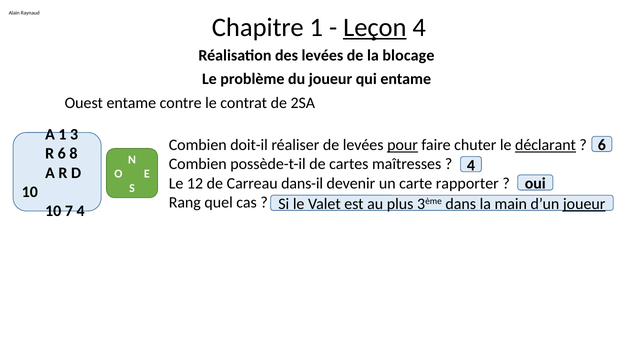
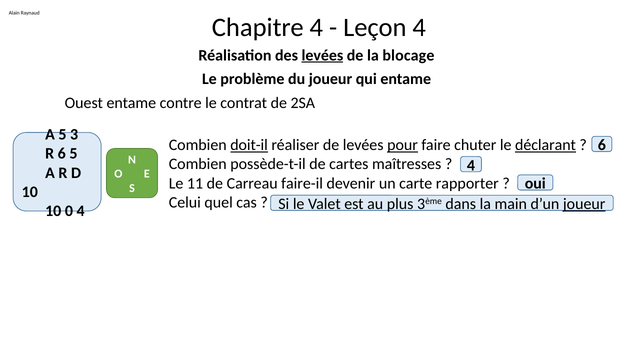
Chapitre 1: 1 -> 4 (316, 27)
Leçon underline: present -> none (375, 27)
levées underline: none -> present (322, 55)
1: 1 -> 5 (62, 134)
doit-il underline: none -> present (249, 145)
6 8: 8 -> 5 (73, 154)
12: 12 -> 11 (195, 183)
dans-il: dans-il -> faire-il (302, 183)
Rang: Rang -> Celui (185, 202)
7: 7 -> 0 (69, 211)
